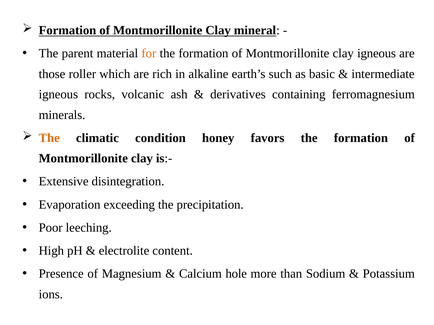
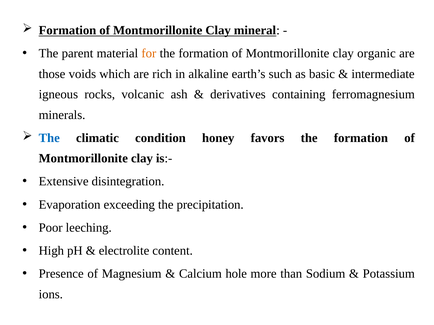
clay igneous: igneous -> organic (376, 54)
roller: roller -> voids (82, 74)
The colour: orange -> blue (49, 138)
